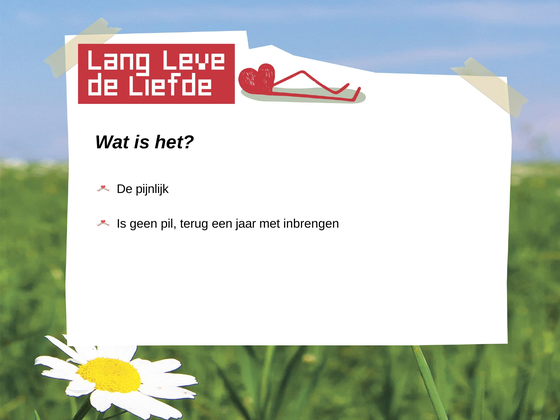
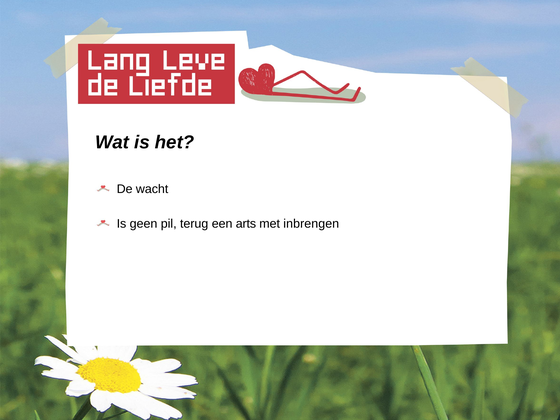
pijnlijk: pijnlijk -> wacht (152, 189)
jaar: jaar -> arts (246, 224)
